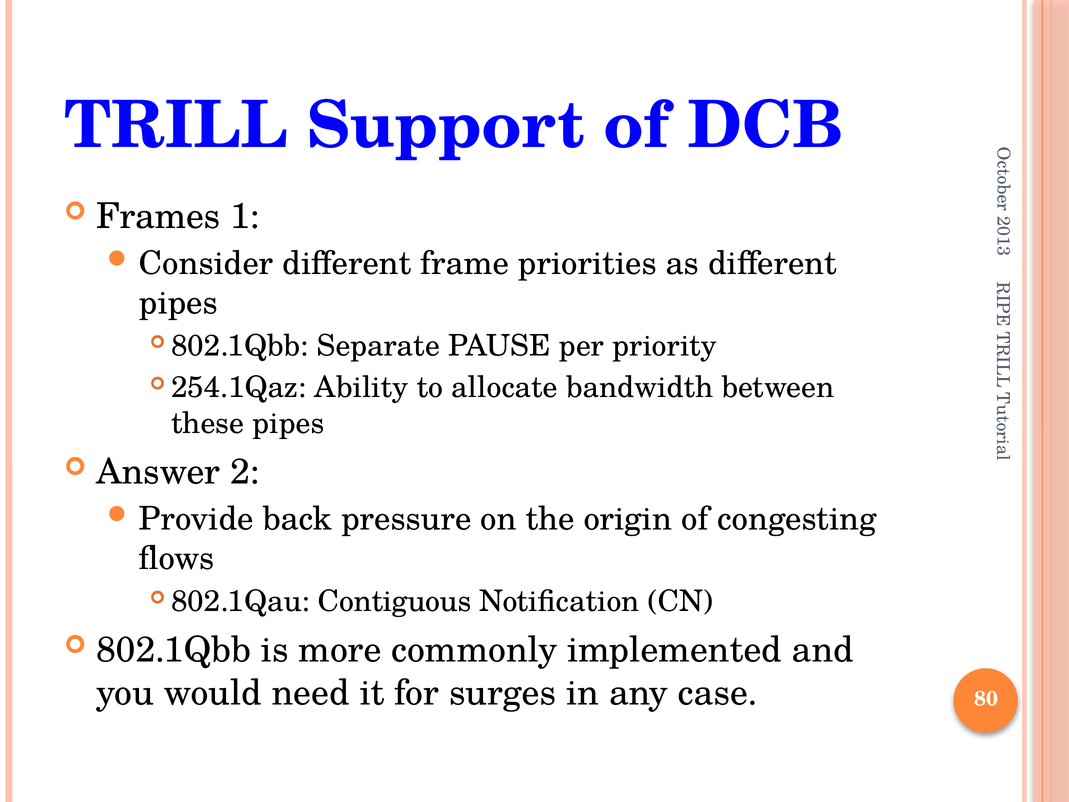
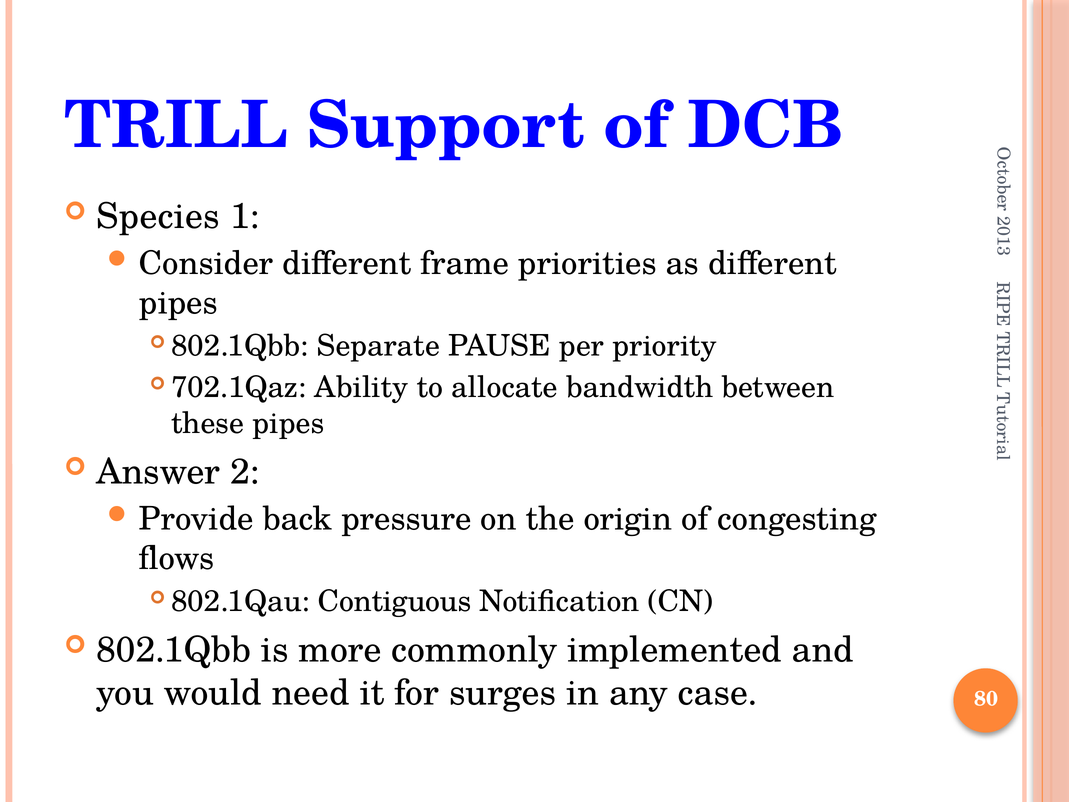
Frames: Frames -> Species (158, 216)
254.1Qaz: 254.1Qaz -> 702.1Qaz (239, 387)
